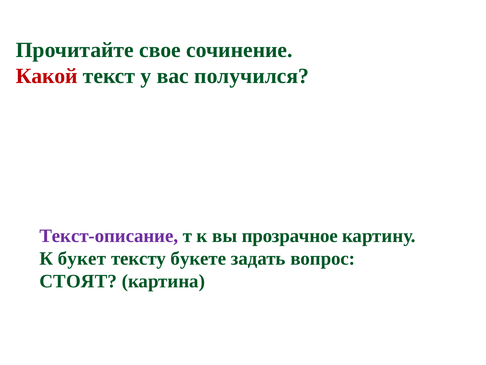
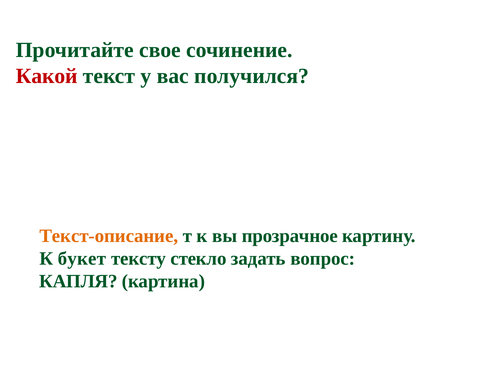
Текст-описание colour: purple -> orange (109, 236)
букете: букете -> стекло (199, 258)
СТОЯТ: СТОЯТ -> КАПЛЯ (78, 281)
